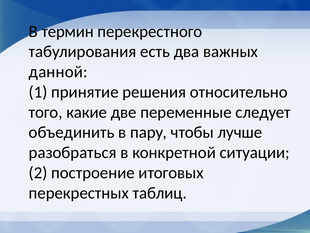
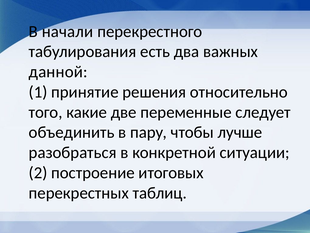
термин: термин -> начали (67, 31)
